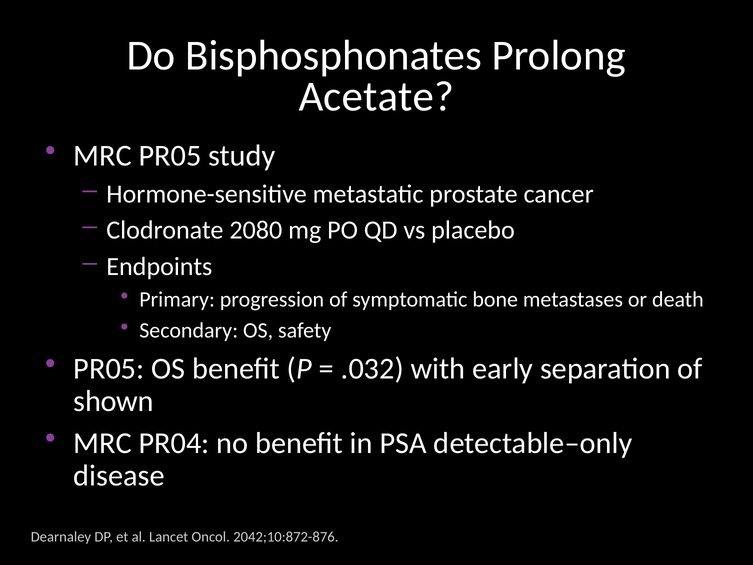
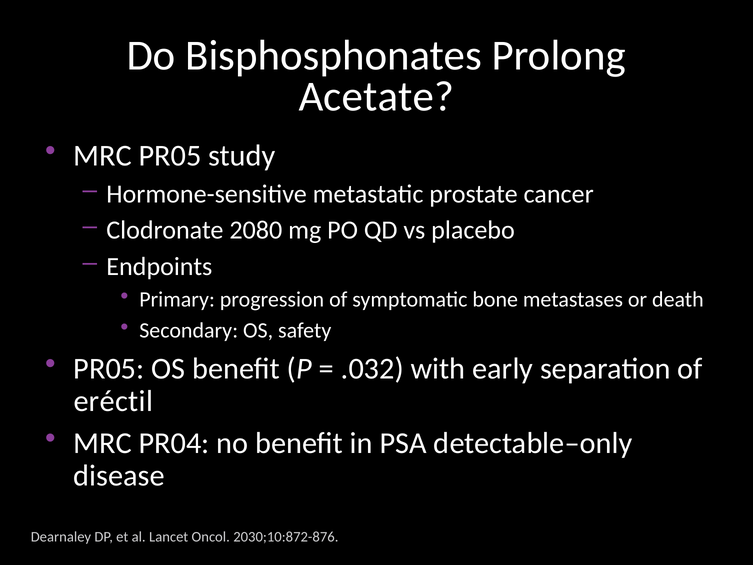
shown: shown -> eréctil (113, 401)
2042;10:872-876: 2042;10:872-876 -> 2030;10:872-876 (286, 537)
